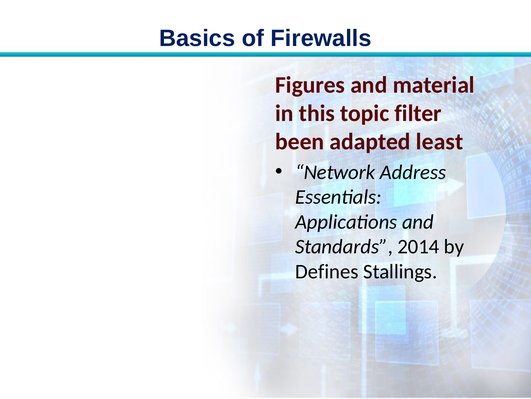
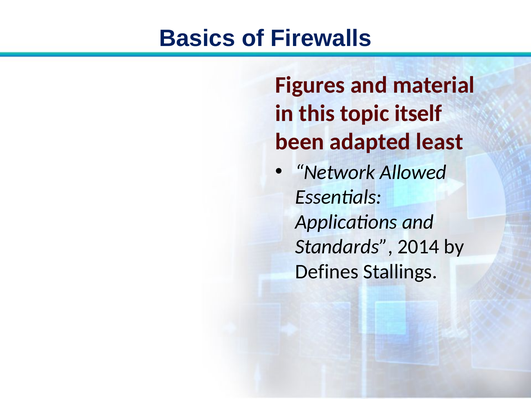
filter: filter -> itself (418, 113)
Address: Address -> Allowed (413, 172)
